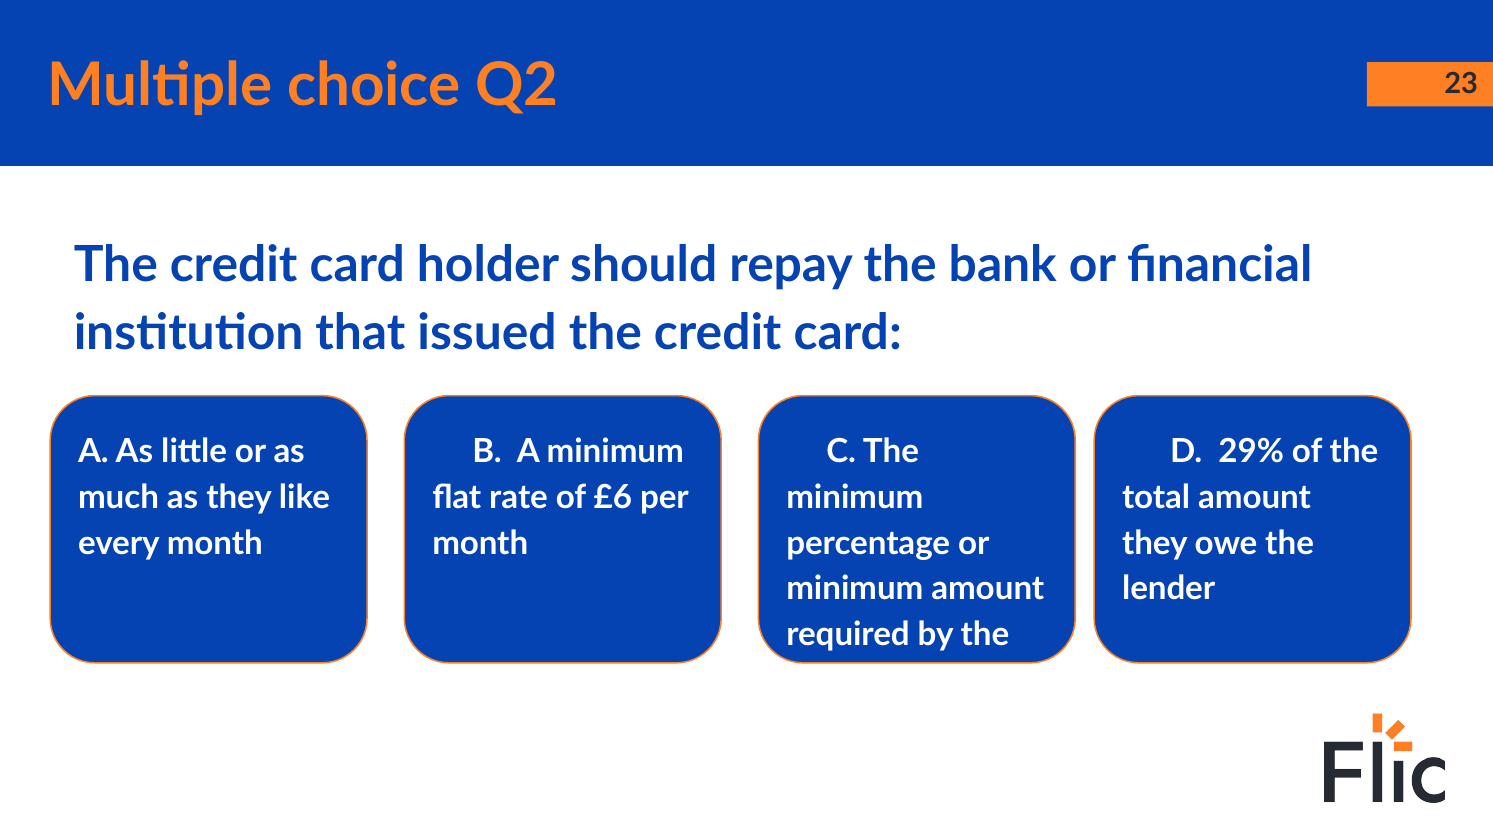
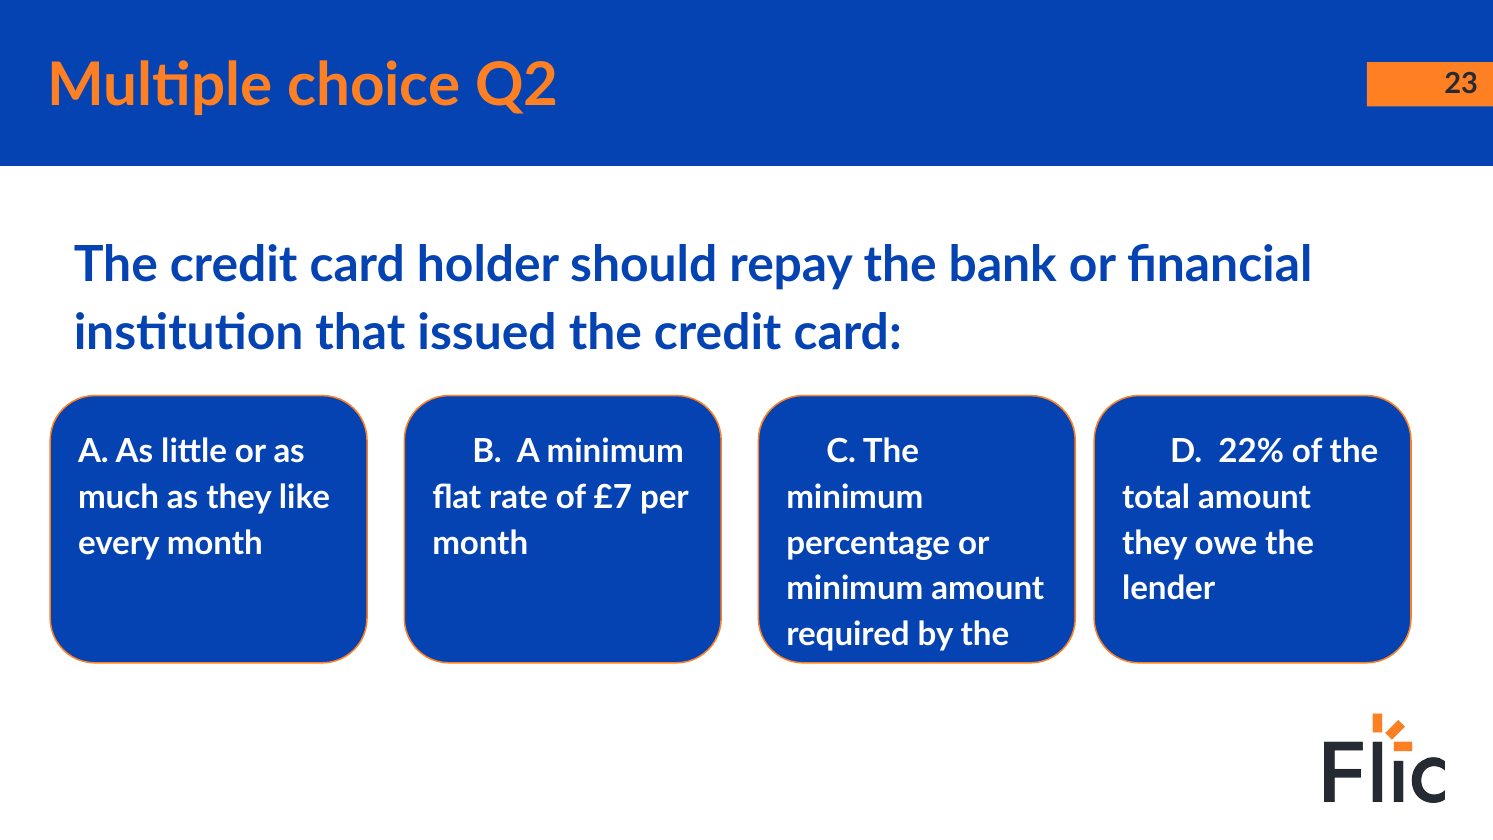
29%: 29% -> 22% (1251, 452)
£6: £6 -> £7 (613, 497)
